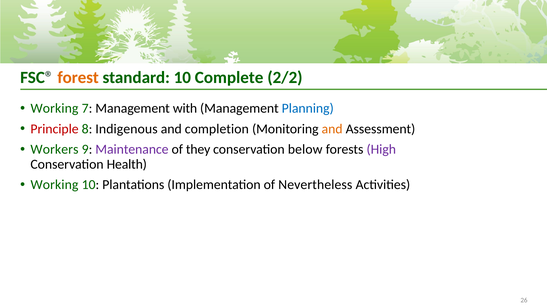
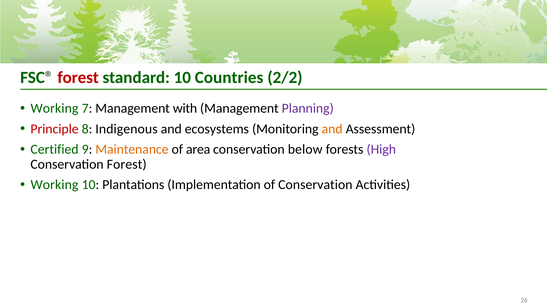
forest colour: orange -> red (78, 77)
Complete: Complete -> Countries (229, 77)
Planning colour: blue -> purple (308, 108)
completion: completion -> ecosystems (217, 129)
Workers: Workers -> Certified (55, 149)
Maintenance colour: purple -> orange (132, 149)
they: they -> area (198, 149)
Conservation Health: Health -> Forest (127, 164)
of Nevertheless: Nevertheless -> Conservation (315, 185)
